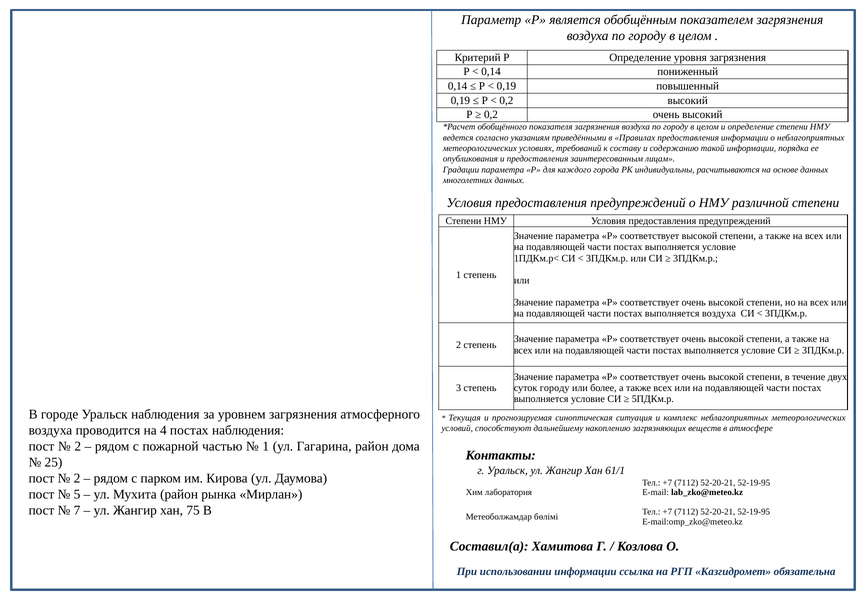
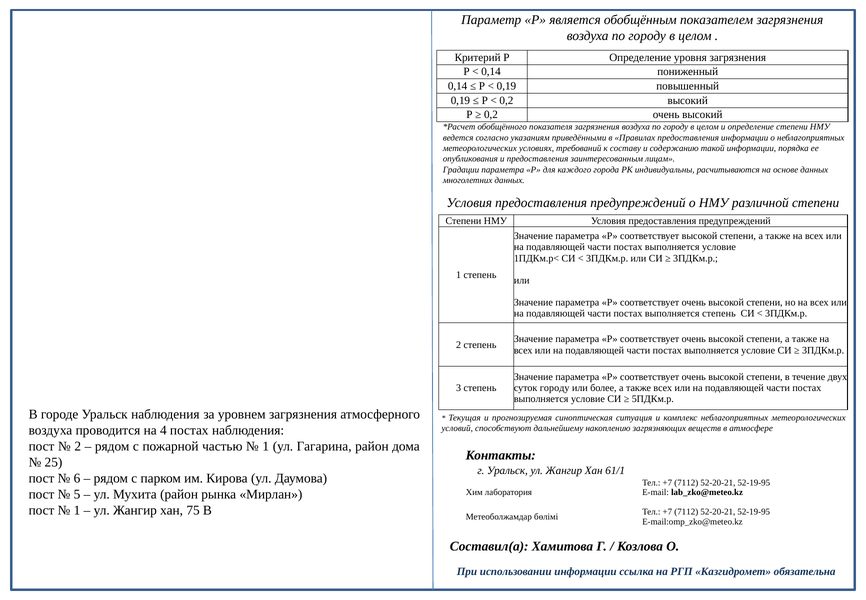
выполняется воздуха: воздуха -> степень (719, 313)
2: 2 -> 6 (77, 478)
7: 7 -> 1 (77, 510)
